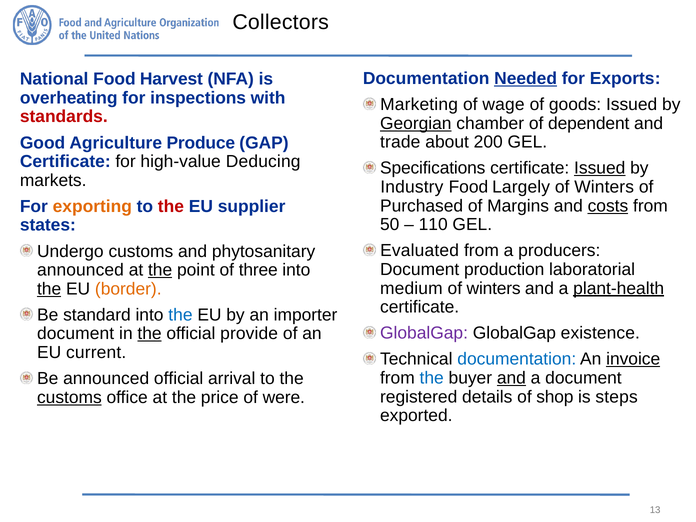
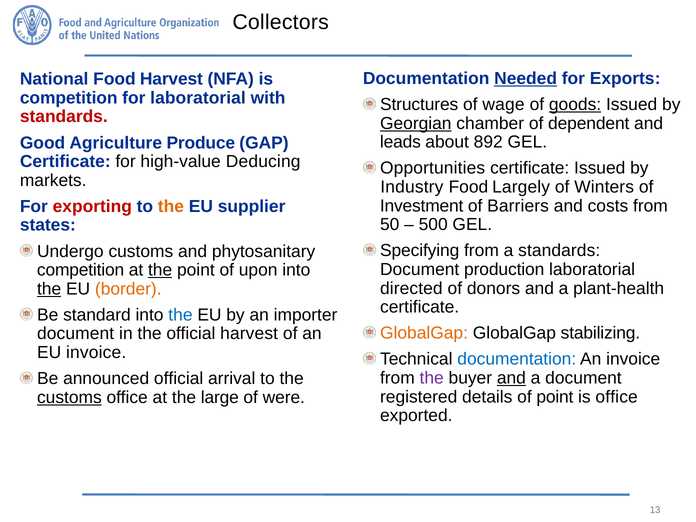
overheating: overheating -> competition (69, 98)
for inspections: inspections -> laboratorial (198, 98)
Marketing: Marketing -> Structures (419, 105)
goods underline: none -> present (575, 105)
trade: trade -> leads (400, 142)
200: 200 -> 892 (488, 142)
Specifications: Specifications -> Opportunities (433, 168)
Issued underline: present -> none (600, 168)
Purchased: Purchased -> Investment (422, 206)
Margins: Margins -> Barriers (518, 206)
costs underline: present -> none (608, 206)
exporting colour: orange -> red (92, 206)
the colour: red -> orange (171, 206)
110: 110 -> 500 (433, 225)
Evaluated: Evaluated -> Specifying (420, 251)
a producers: producers -> standards (559, 251)
announced: announced -> competition (81, 270)
three: three -> upon (258, 270)
medium: medium -> directed (411, 288)
winters: winters -> donors (494, 288)
plant-health underline: present -> none (619, 288)
GlobalGap colour: purple -> orange (424, 333)
existence: existence -> stabilizing (600, 333)
the underline: present -> none (150, 334)
official provide: provide -> harvest (249, 334)
EU current: current -> invoice (96, 353)
invoice underline: present -> none (633, 359)
the colour: blue -> purple (432, 378)
of shop: shop -> point (555, 397)
is steps: steps -> office (617, 397)
price: price -> large (220, 397)
